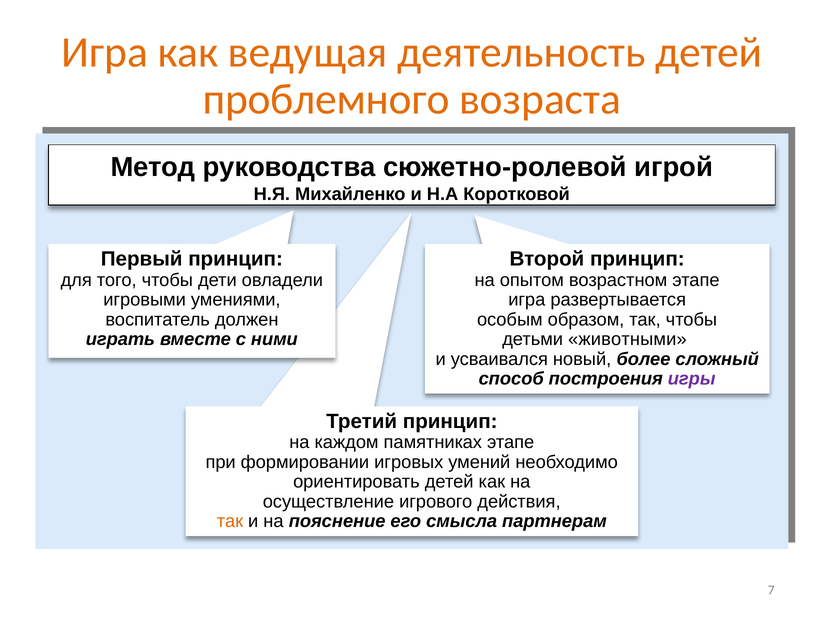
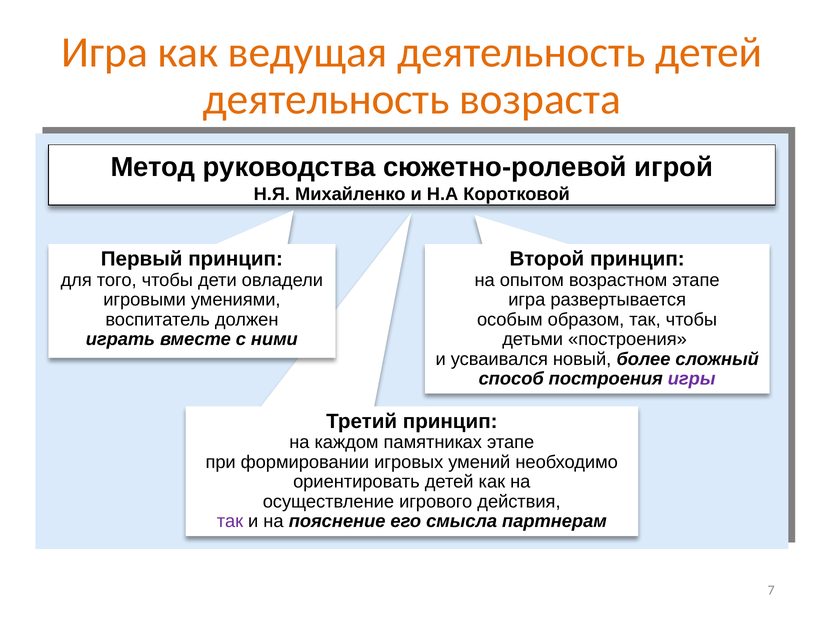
проблемного: проблемного -> деятельность (326, 99)
детьми животными: животными -> построения (627, 339)
так colour: orange -> purple (230, 521)
